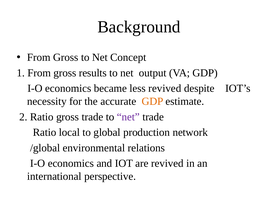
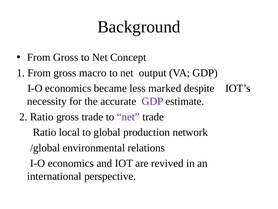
results: results -> macro (93, 73)
less revived: revived -> marked (165, 88)
GDP colour: orange -> purple (153, 101)
